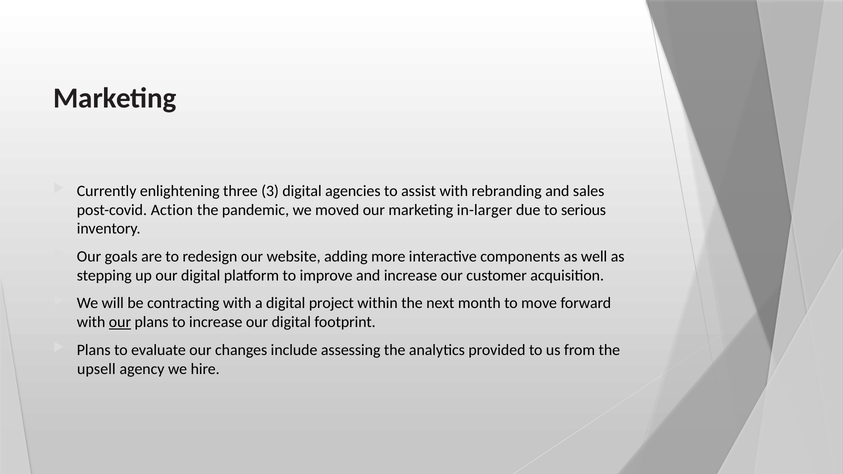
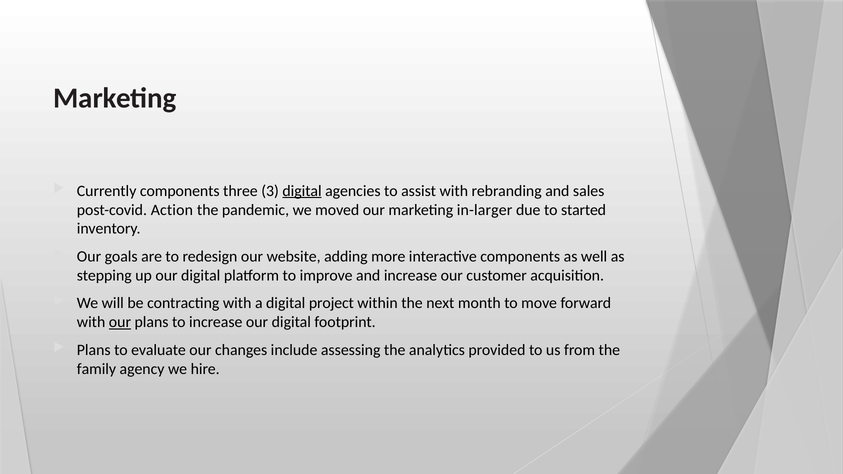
Currently enlightening: enlightening -> components (180, 191)
digital underline: none -> present (302, 191)
serious: serious -> started (584, 210)
upsell: upsell -> family (96, 369)
